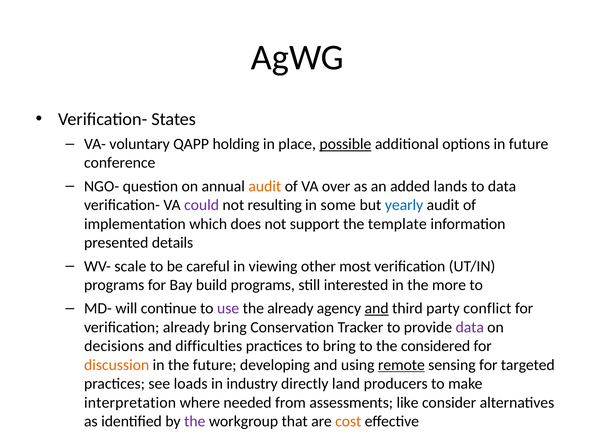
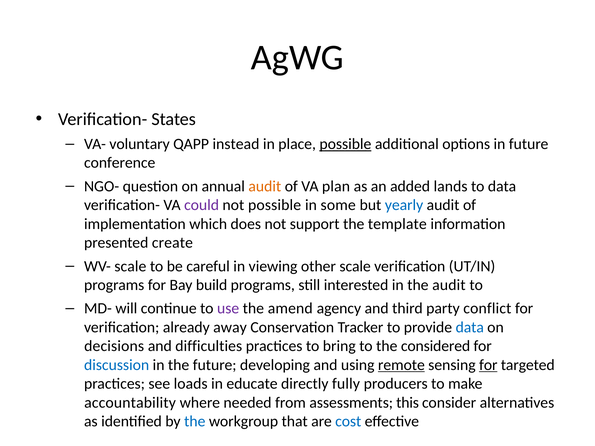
holding: holding -> instead (236, 144)
over: over -> plan (336, 186)
not resulting: resulting -> possible (275, 205)
details: details -> create (172, 243)
other most: most -> scale (355, 266)
the more: more -> audit (449, 285)
the already: already -> amend (290, 309)
and underline: present -> none (377, 309)
already bring: bring -> away (230, 327)
data colour: purple -> blue (470, 327)
discussion colour: orange -> blue (117, 365)
for underline: none -> present (488, 365)
industry: industry -> educate (252, 384)
land: land -> fully (346, 384)
interpretation: interpretation -> accountability (130, 403)
like: like -> this (408, 403)
the colour: purple -> blue (195, 422)
cost colour: orange -> blue (348, 422)
